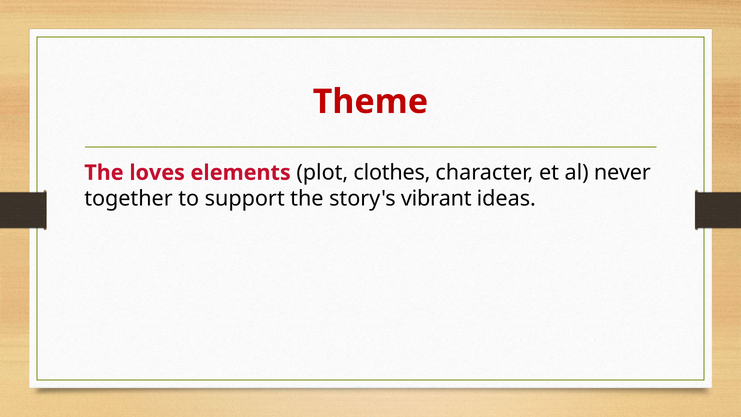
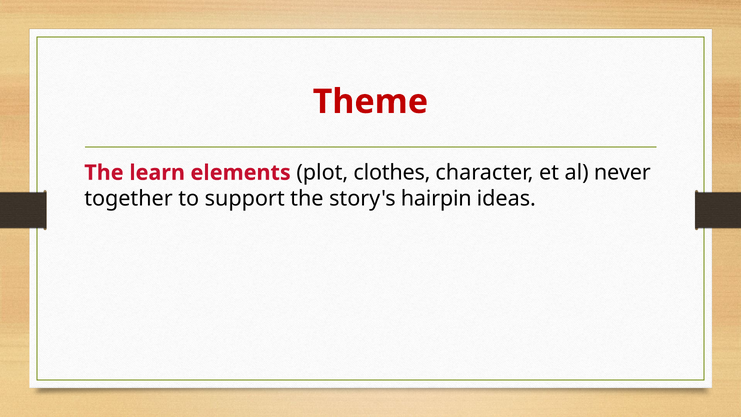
loves: loves -> learn (157, 173)
vibrant: vibrant -> hairpin (436, 199)
